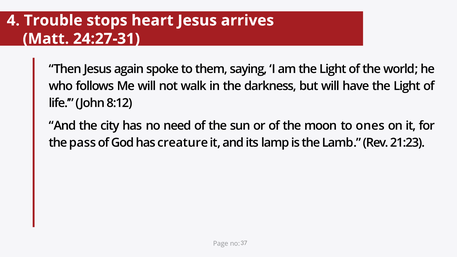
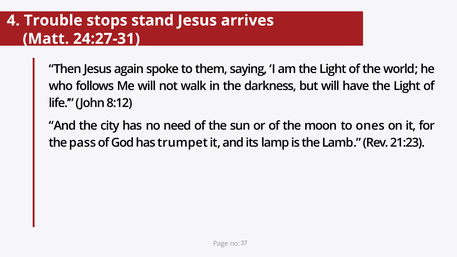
heart: heart -> stand (153, 21)
creature: creature -> trumpet (183, 143)
